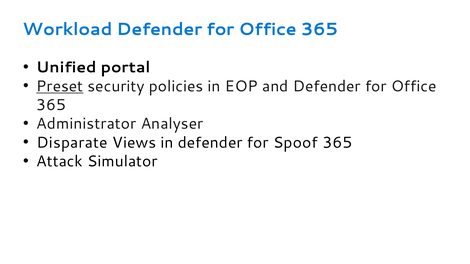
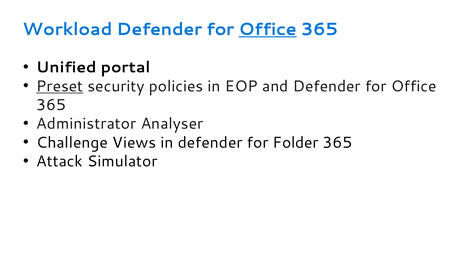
Office underline: none -> present (268, 29)
Disparate: Disparate -> Challenge (72, 143)
Spoof: Spoof -> Folder (296, 143)
